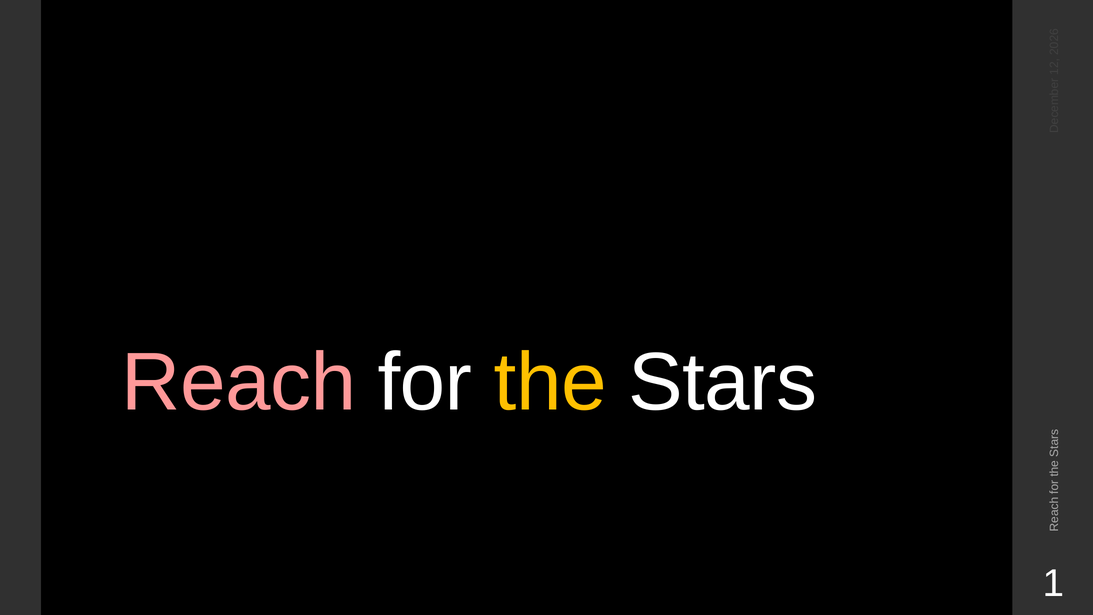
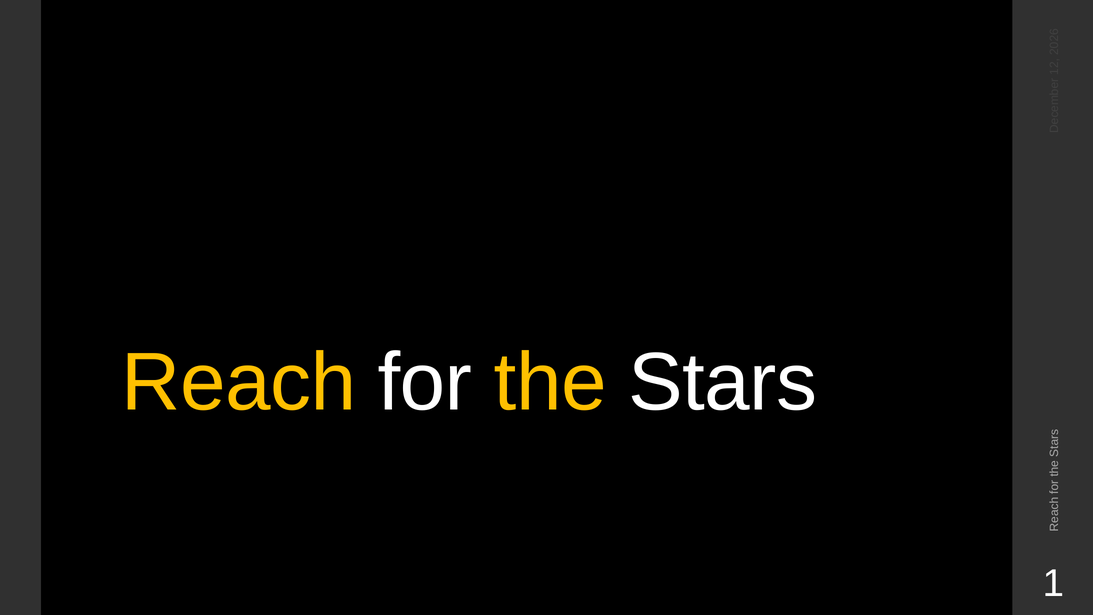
Reach colour: pink -> yellow (239, 382)
